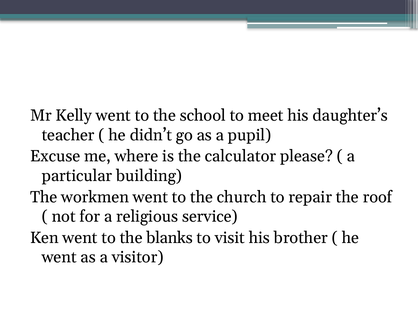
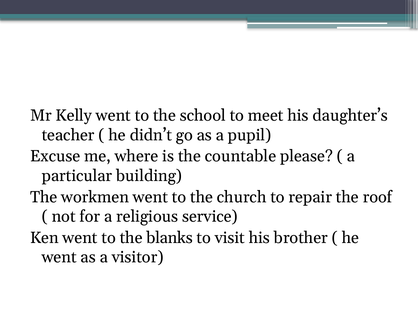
calculator: calculator -> countable (241, 157)
